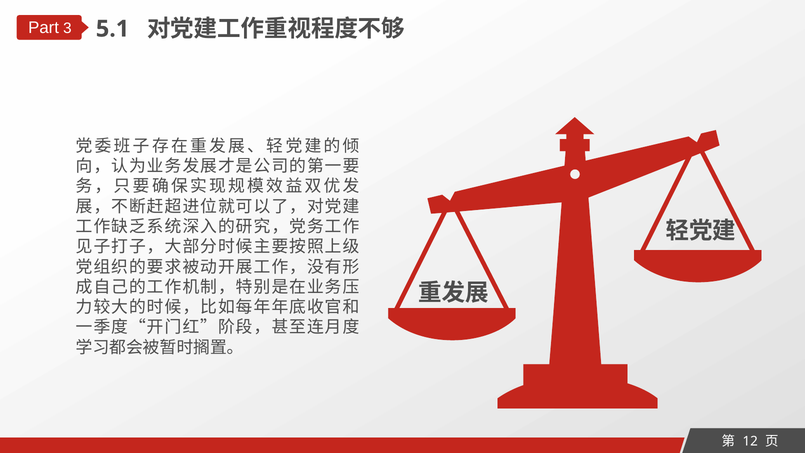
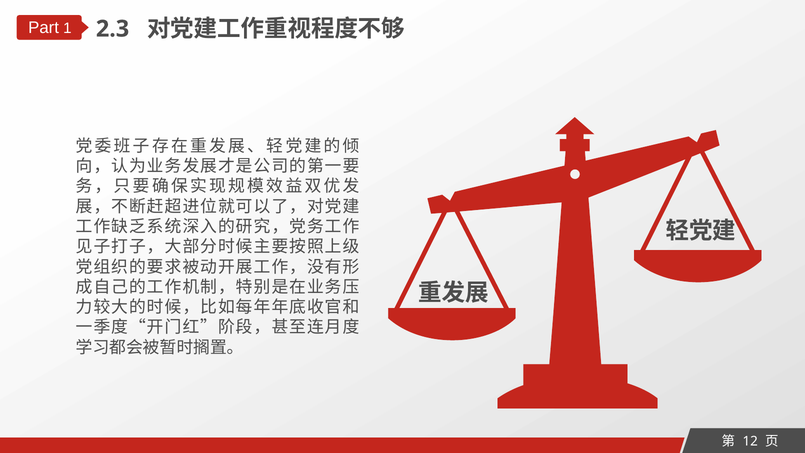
3: 3 -> 1 (67, 28)
5.1: 5.1 -> 2.3 (113, 29)
